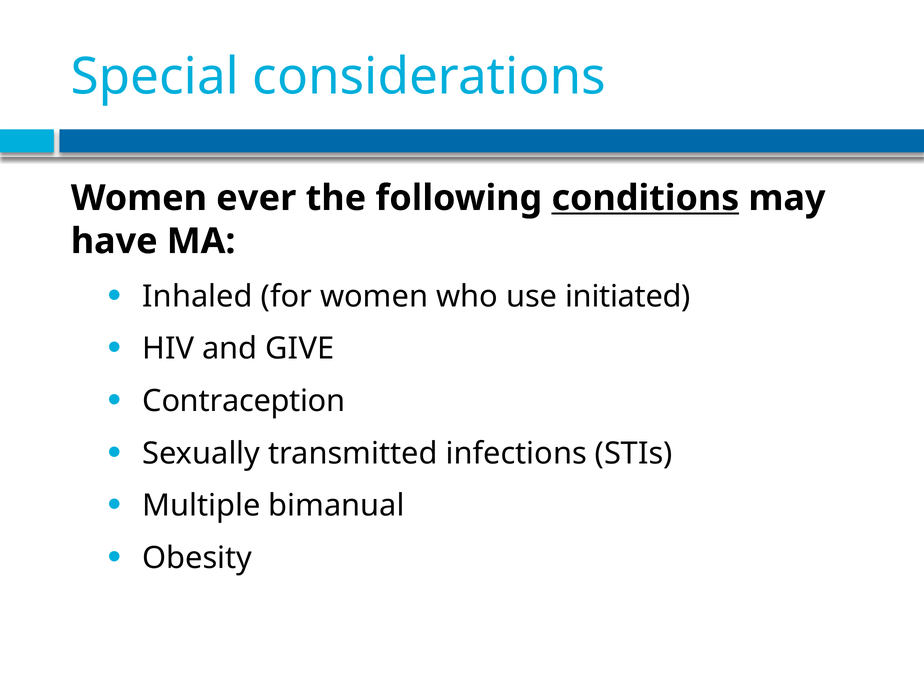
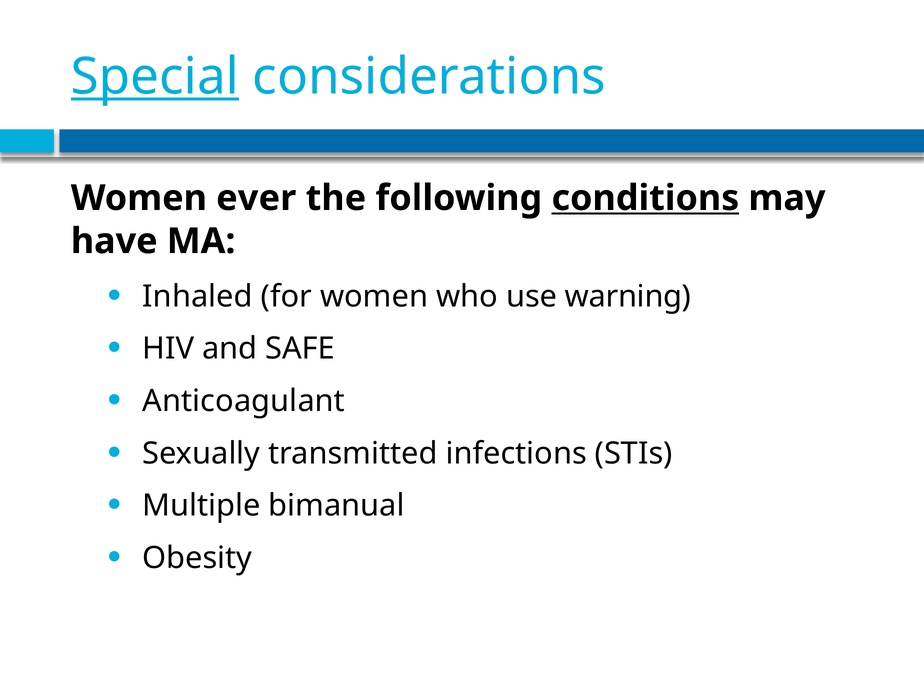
Special underline: none -> present (155, 77)
initiated: initiated -> warning (628, 296)
GIVE: GIVE -> SAFE (300, 349)
Contraception: Contraception -> Anticoagulant (244, 401)
